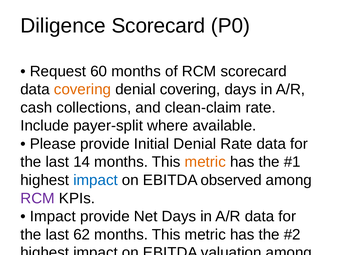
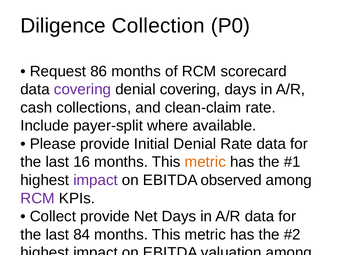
Diligence Scorecard: Scorecard -> Collection (158, 26)
60: 60 -> 86 (99, 71)
covering colour: orange -> purple (83, 89)
14: 14 -> 16 (82, 162)
impact colour: blue -> purple (96, 180)
Impact: Impact -> Collect (53, 216)
62: 62 -> 84 (82, 235)
